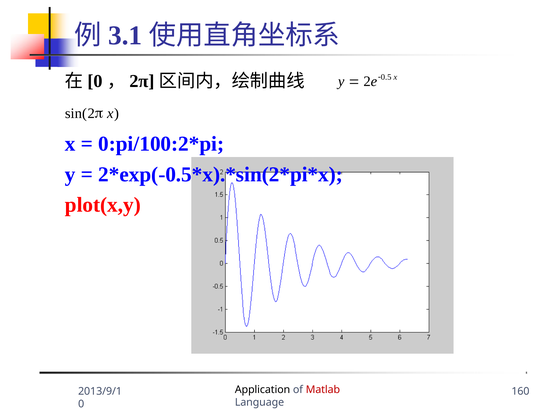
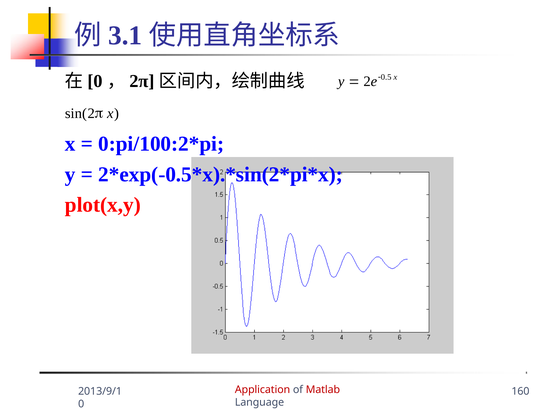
Application colour: black -> red (263, 390)
